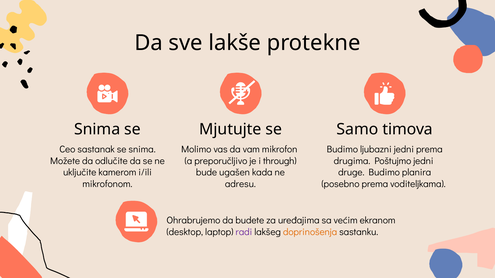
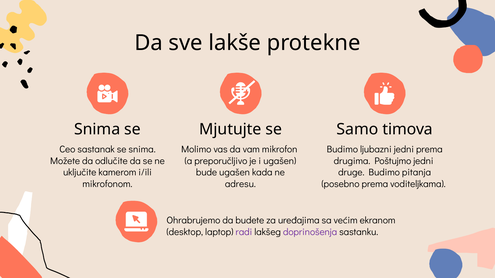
i through: through -> ugašen (280, 161)
planira: planira -> pitanja (416, 173)
doprinošenja colour: orange -> purple (310, 232)
